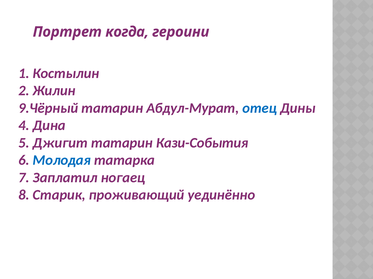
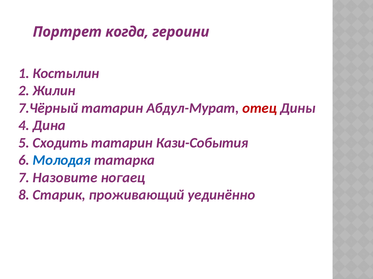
9.Чёрный: 9.Чёрный -> 7.Чёрный (48, 108)
отец colour: blue -> red (260, 108)
Джигит: Джигит -> Сходить (60, 143)
Заплатил: Заплатил -> Назовите (65, 178)
